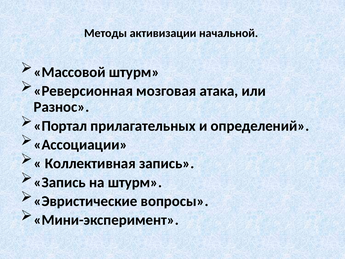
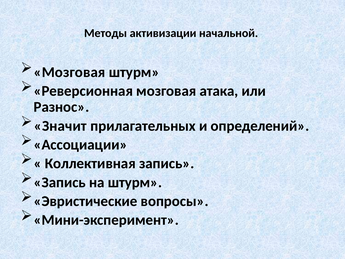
Массовой: Массовой -> Мозговая (70, 72)
Портал: Портал -> Значит (60, 126)
